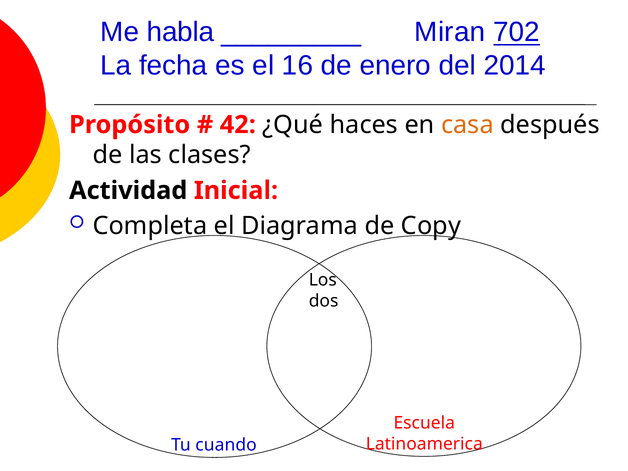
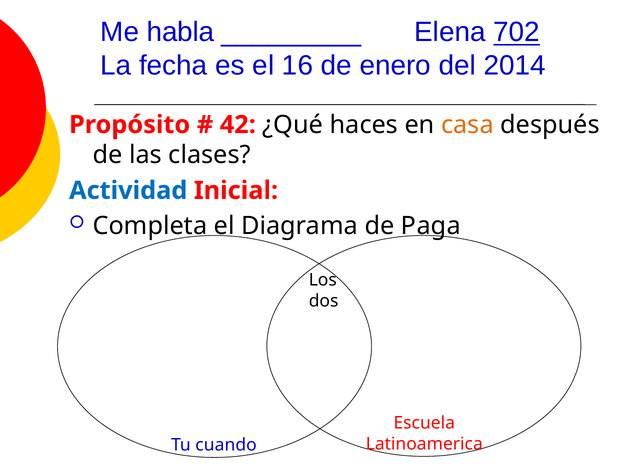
Miran: Miran -> Elena (450, 32)
Actividad colour: black -> blue (128, 191)
Copy: Copy -> Paga (431, 226)
